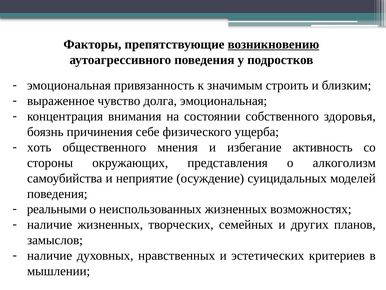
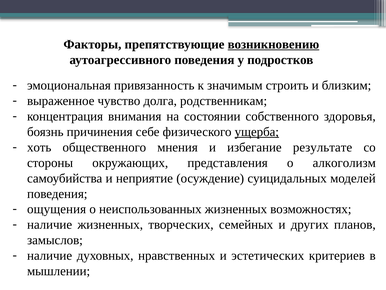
долга эмоциональная: эмоциональная -> родственникам (224, 101)
ущерба underline: none -> present (257, 132)
активность: активность -> результате (323, 147)
реальными: реальными -> ощущения (57, 209)
